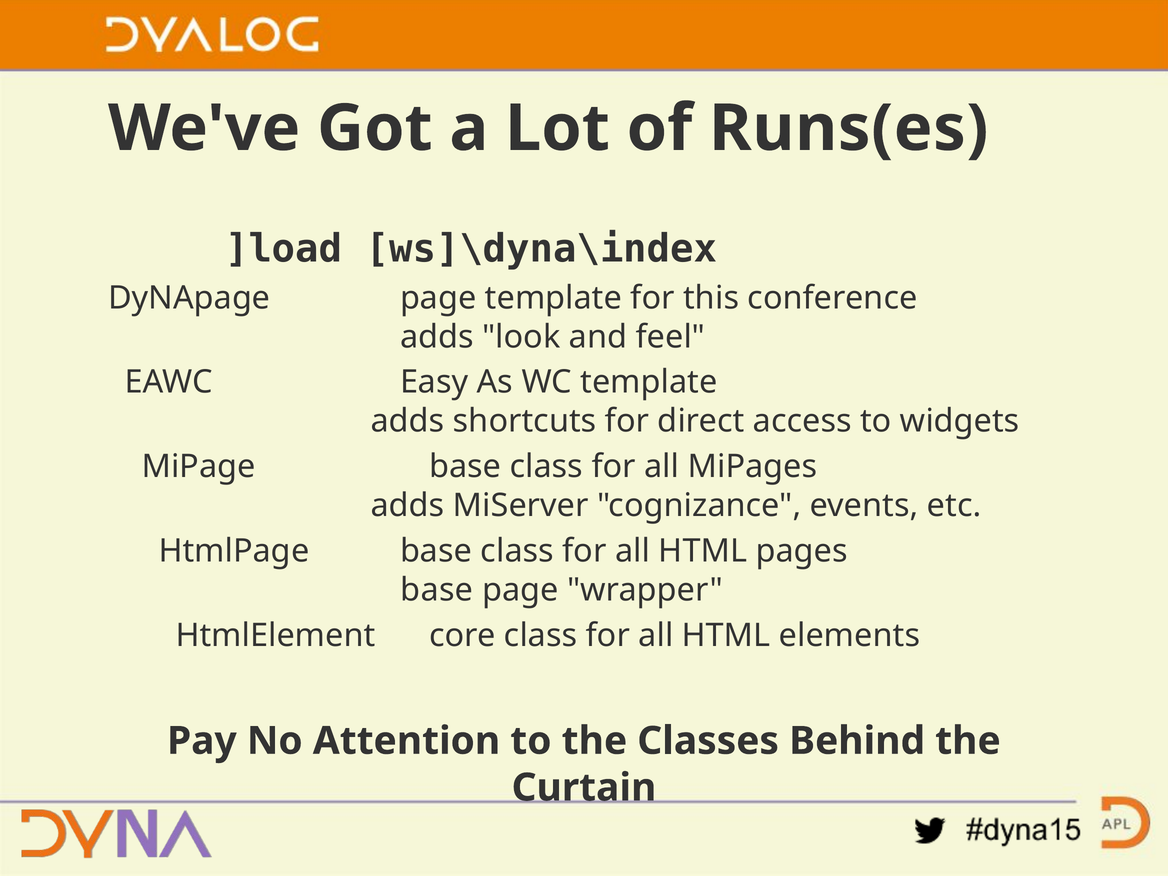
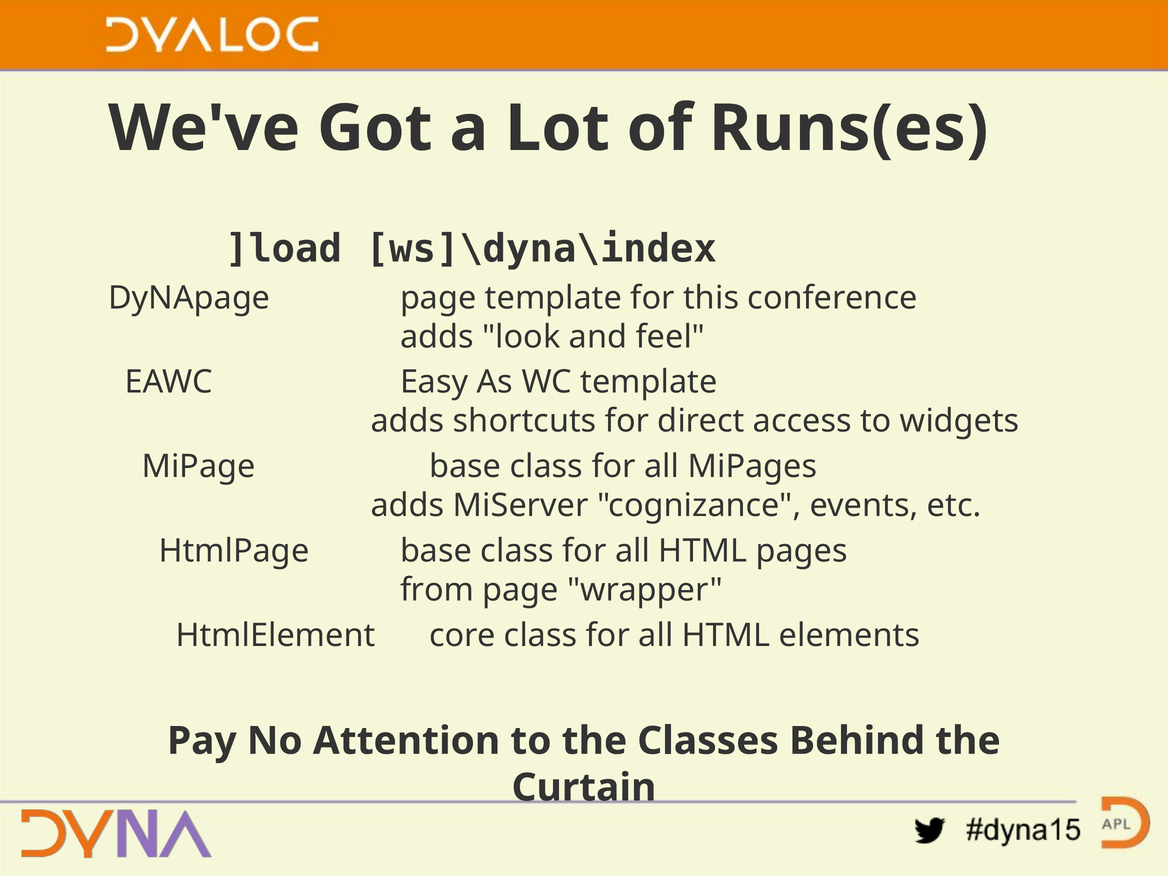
base: base -> from (437, 590)
